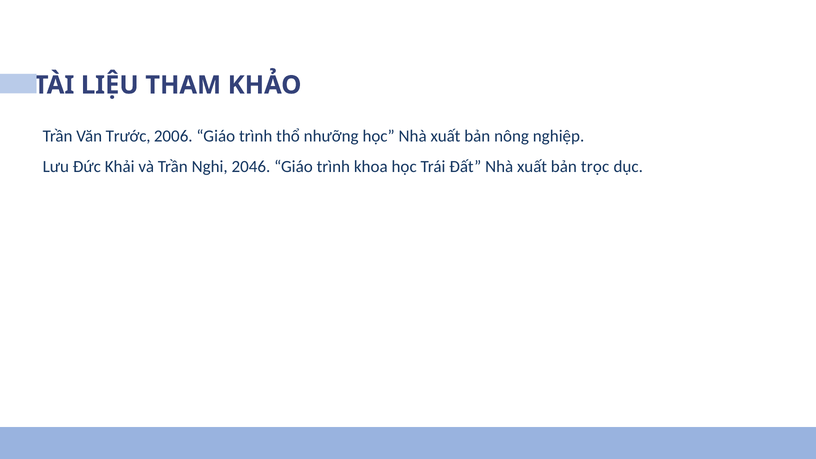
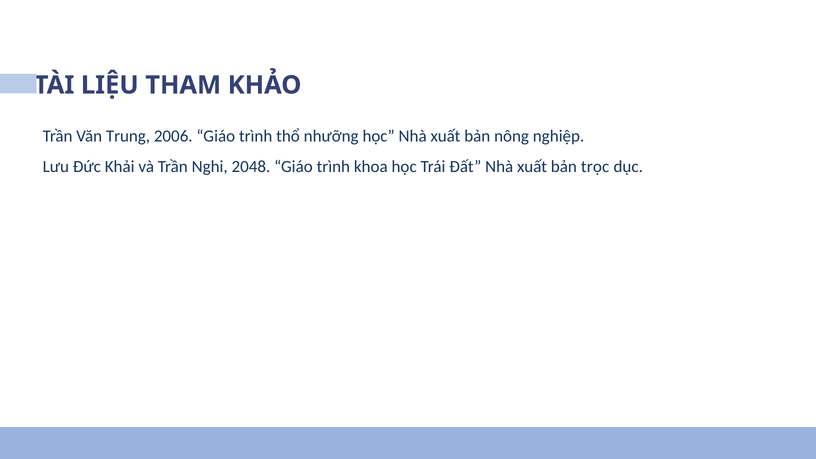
Trước: Trước -> Trung (128, 136)
2046: 2046 -> 2048 (251, 167)
